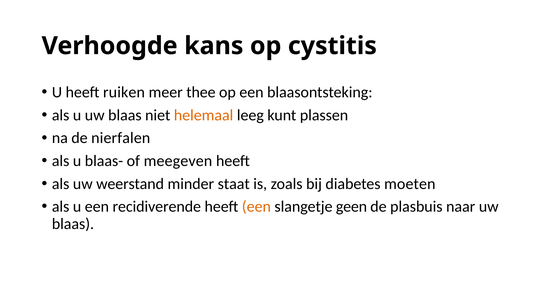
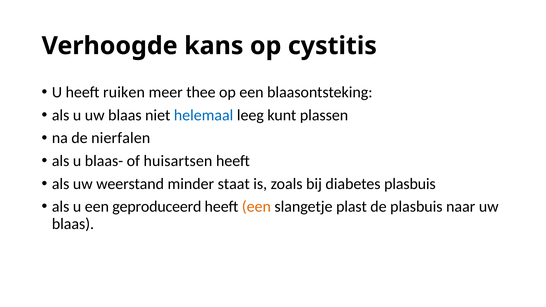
helemaal colour: orange -> blue (204, 115)
meegeven: meegeven -> huisartsen (178, 161)
diabetes moeten: moeten -> plasbuis (410, 184)
recidiverende: recidiverende -> geproduceerd (157, 207)
geen: geen -> plast (351, 207)
